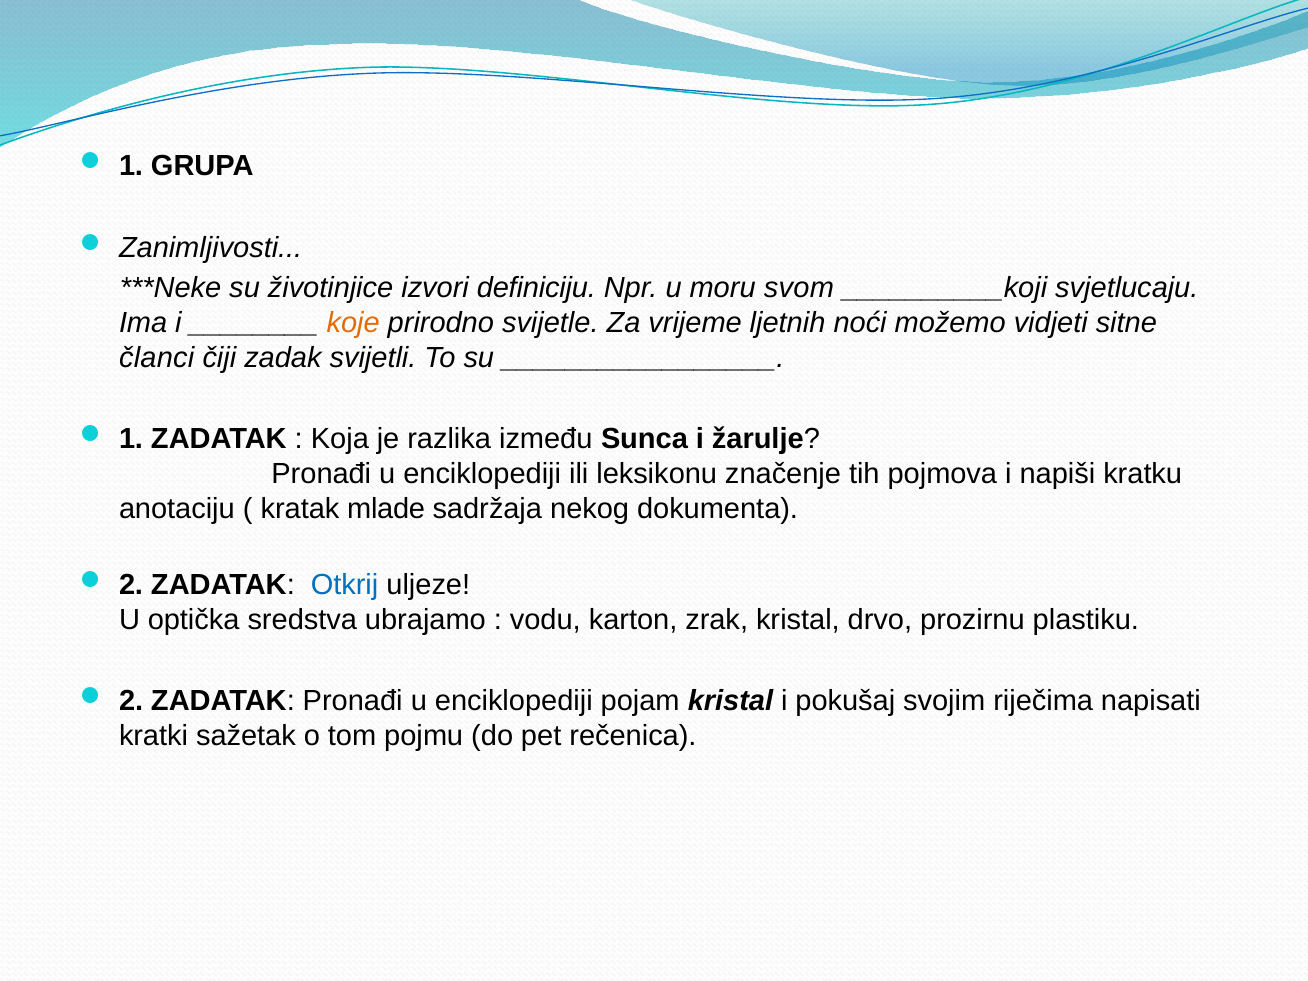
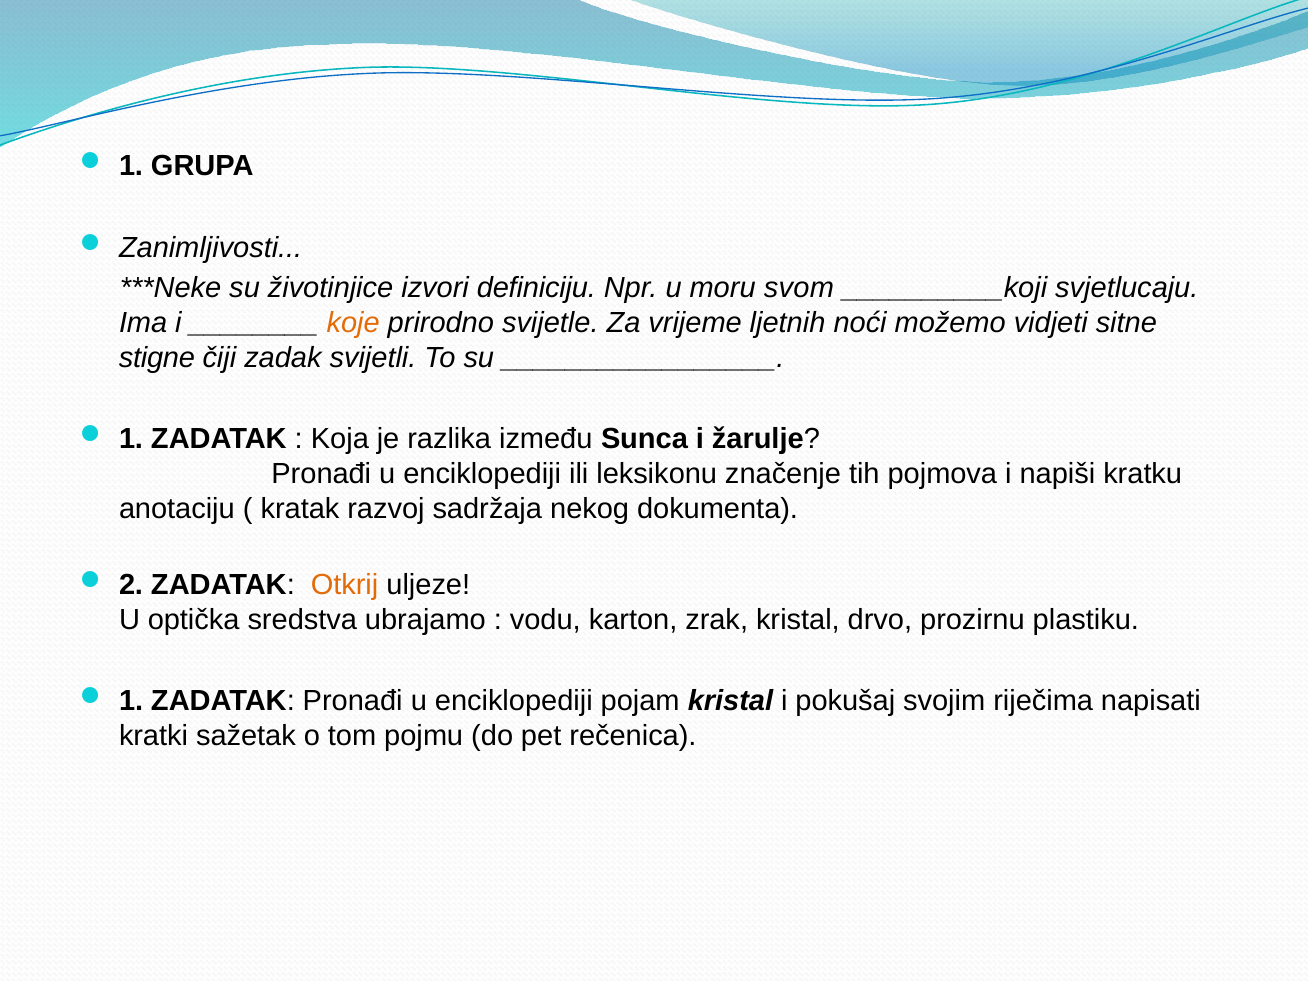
članci: članci -> stigne (157, 358)
mlade: mlade -> razvoj (386, 509)
Otkrij colour: blue -> orange (345, 585)
2: 2 -> 1 (131, 701)
